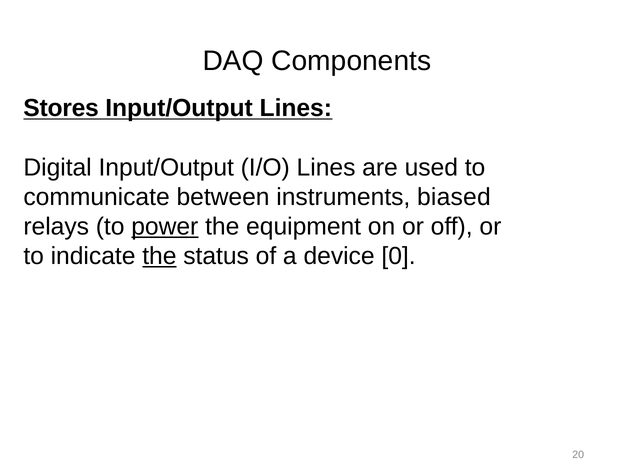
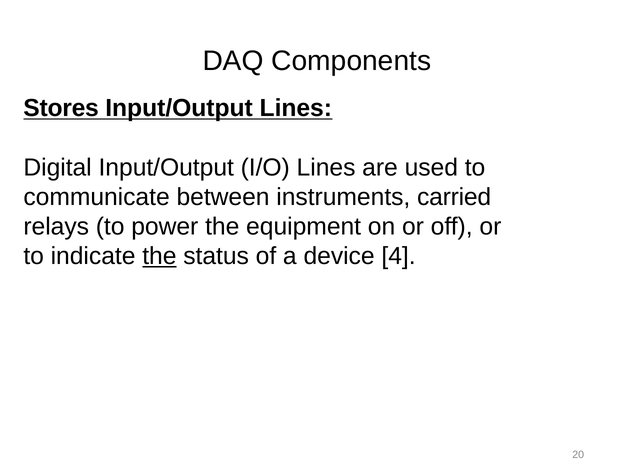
biased: biased -> carried (454, 197)
power underline: present -> none (165, 226)
0: 0 -> 4 (399, 256)
